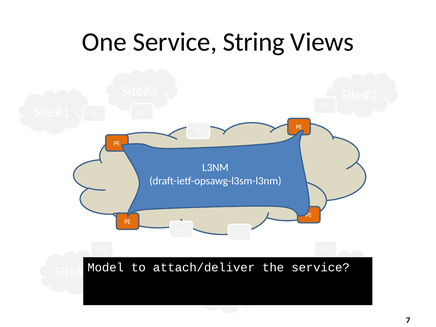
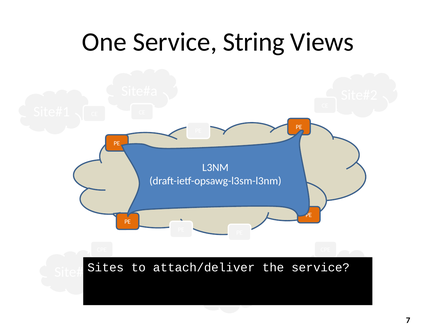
Model: Model -> Sites (106, 267)
